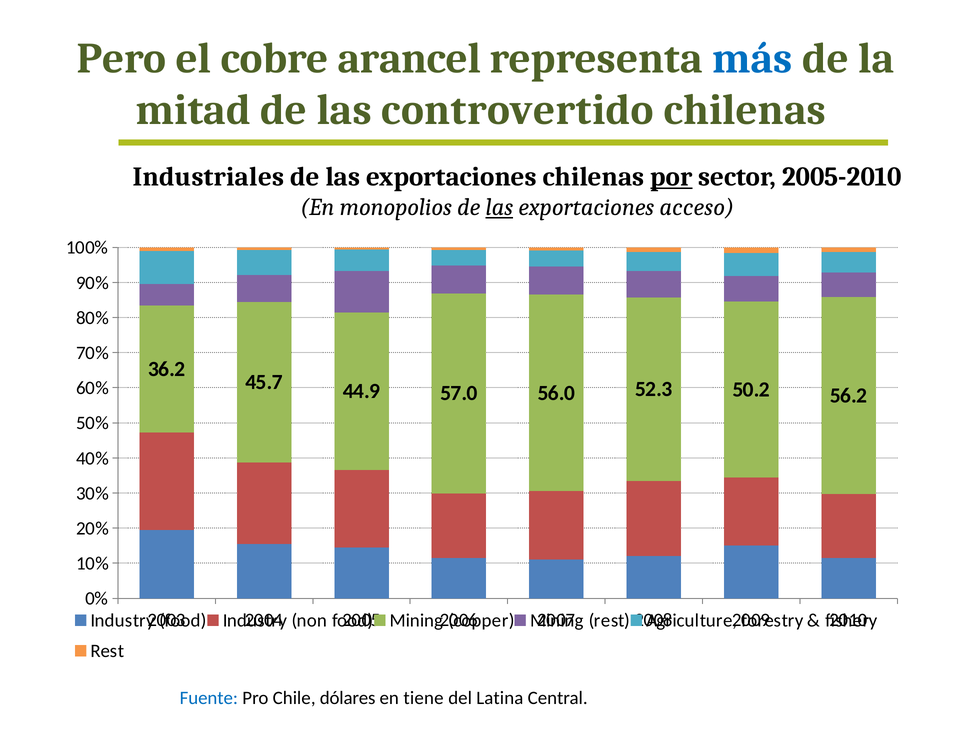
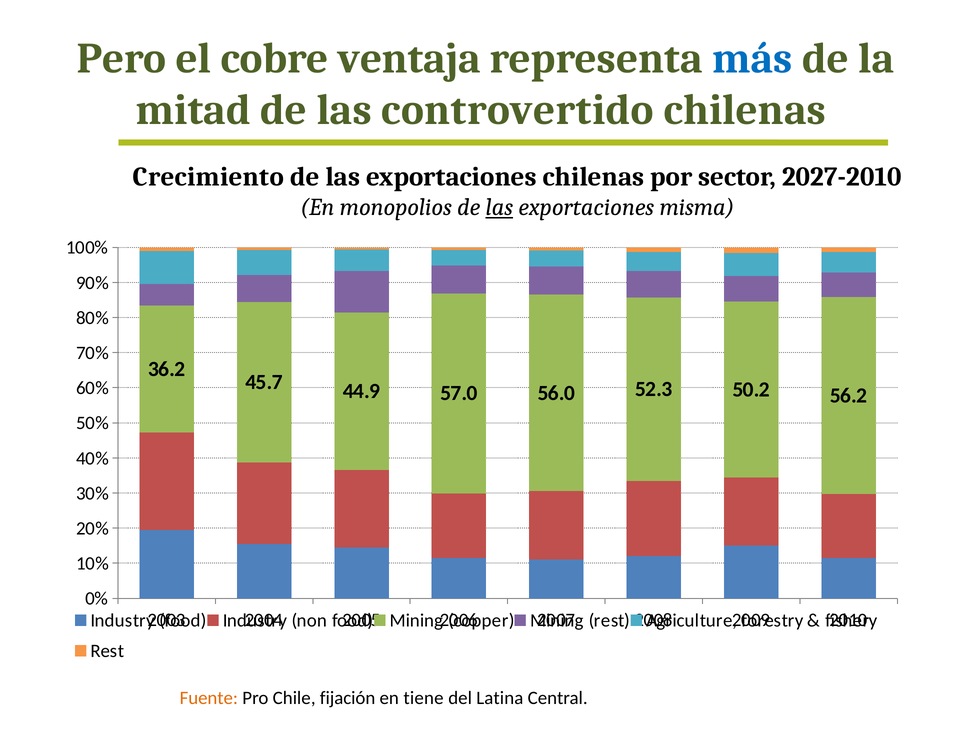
arancel: arancel -> ventaja (409, 58)
Industriales: Industriales -> Crecimiento (208, 177)
por underline: present -> none (671, 177)
2005-2010: 2005-2010 -> 2027-2010 (842, 177)
acceso: acceso -> misma (697, 207)
Fuente colour: blue -> orange (209, 698)
dólares: dólares -> fijación (348, 698)
